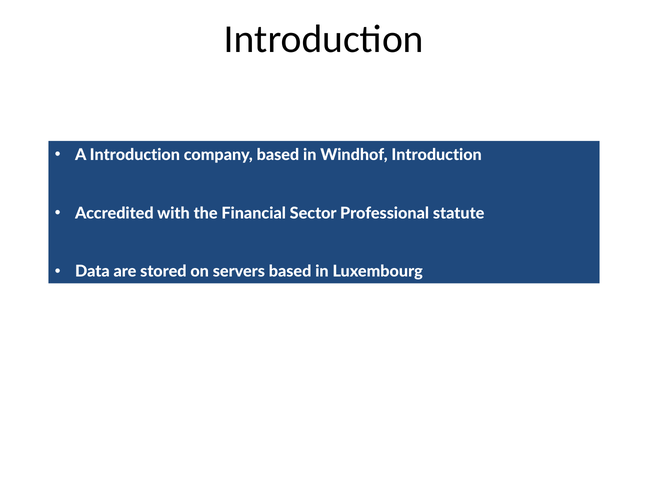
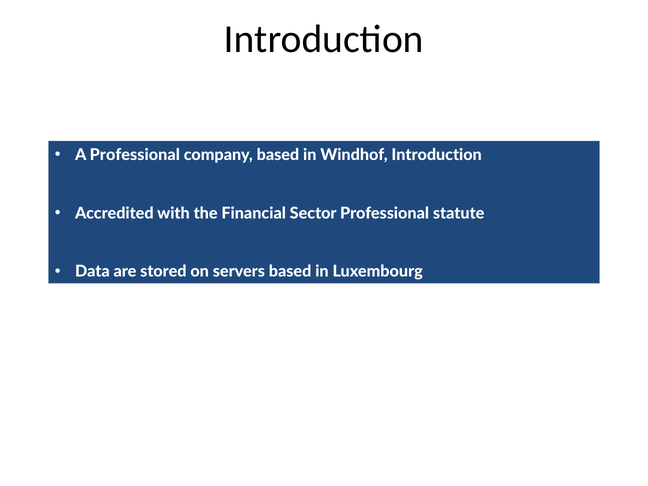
A Introduction: Introduction -> Professional (135, 155)
